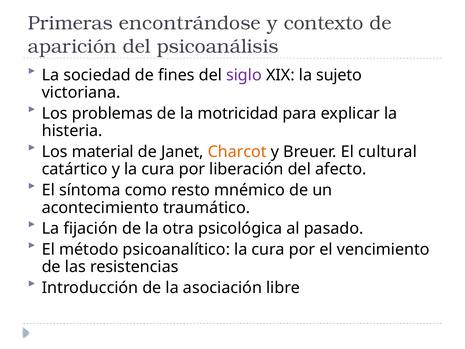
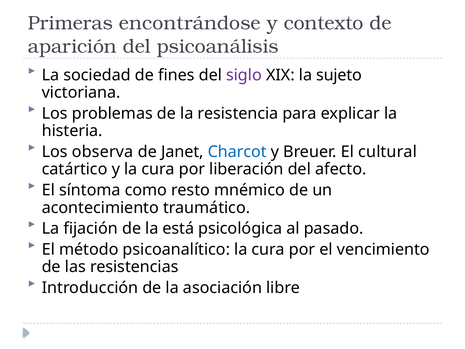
motricidad: motricidad -> resistencia (238, 113)
material: material -> observa (103, 152)
Charcot colour: orange -> blue (237, 152)
otra: otra -> está (178, 228)
